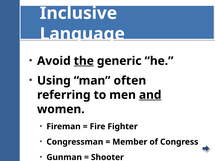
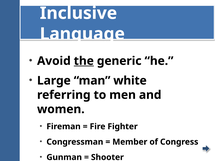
Using: Using -> Large (54, 81)
often: often -> white (130, 81)
and underline: present -> none (150, 95)
